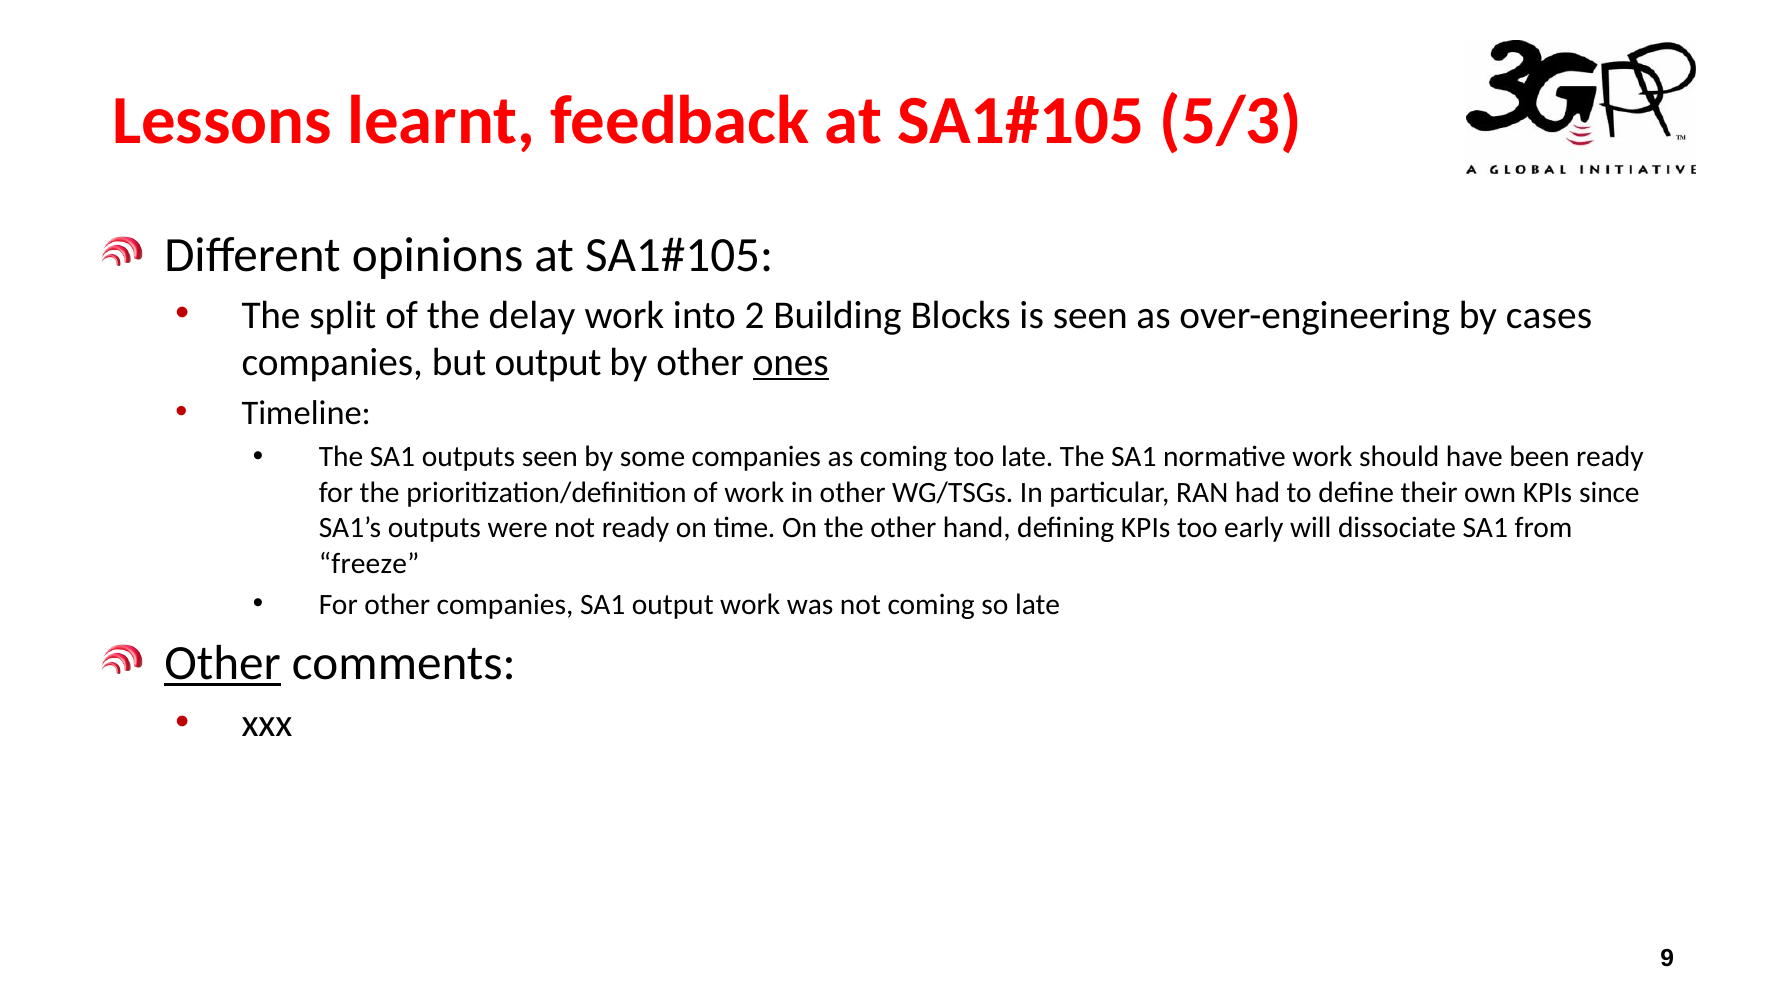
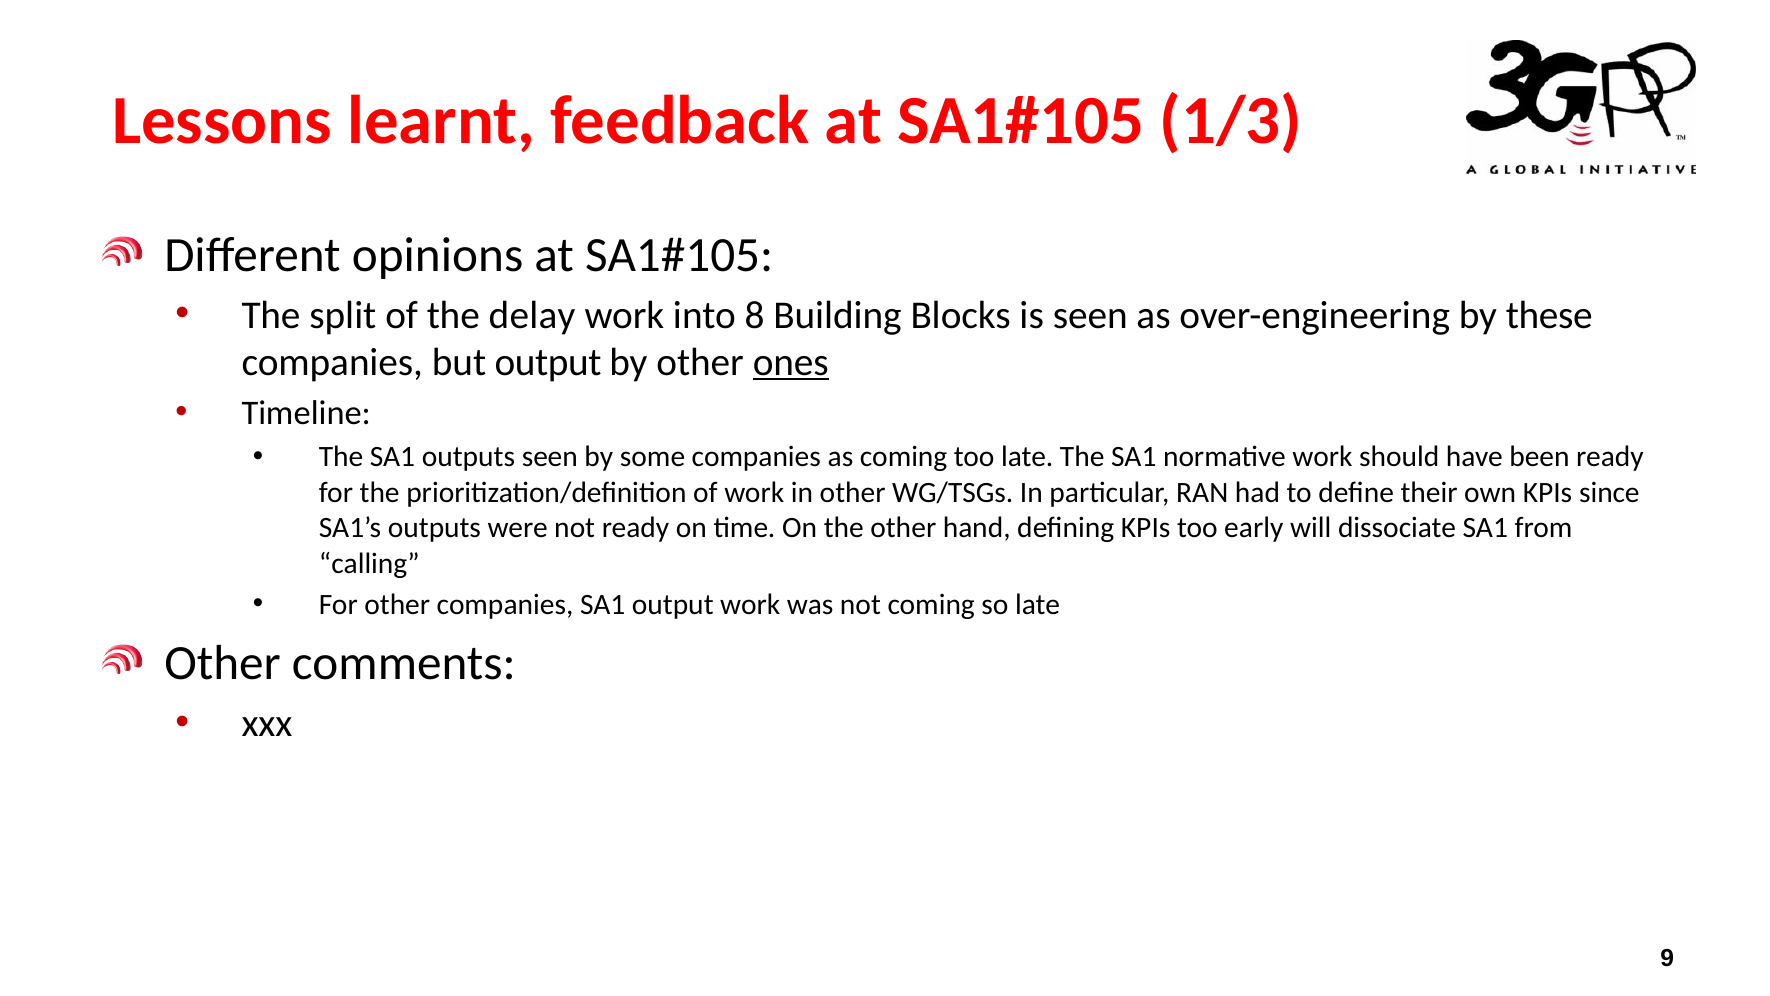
5/3: 5/3 -> 1/3 (1231, 121)
2: 2 -> 8 (754, 315)
cases: cases -> these (1549, 315)
freeze: freeze -> calling (369, 563)
Other underline: present -> none (223, 663)
